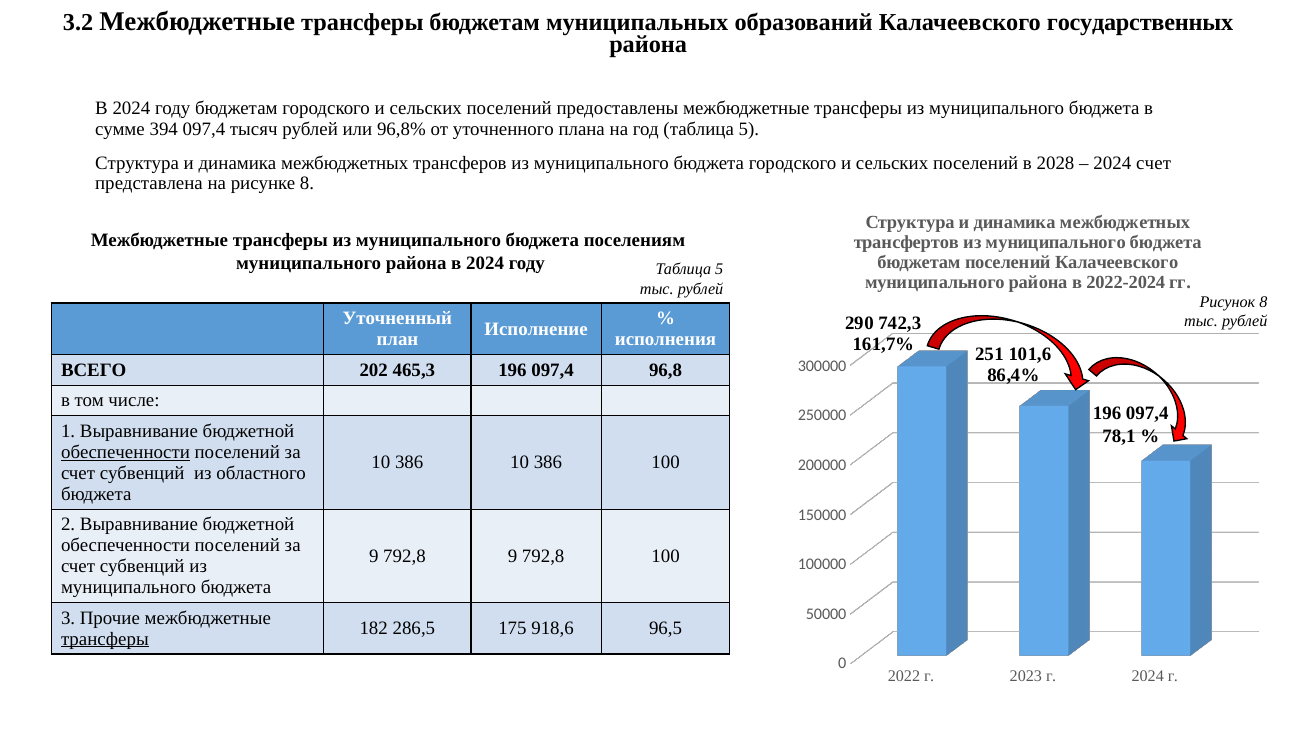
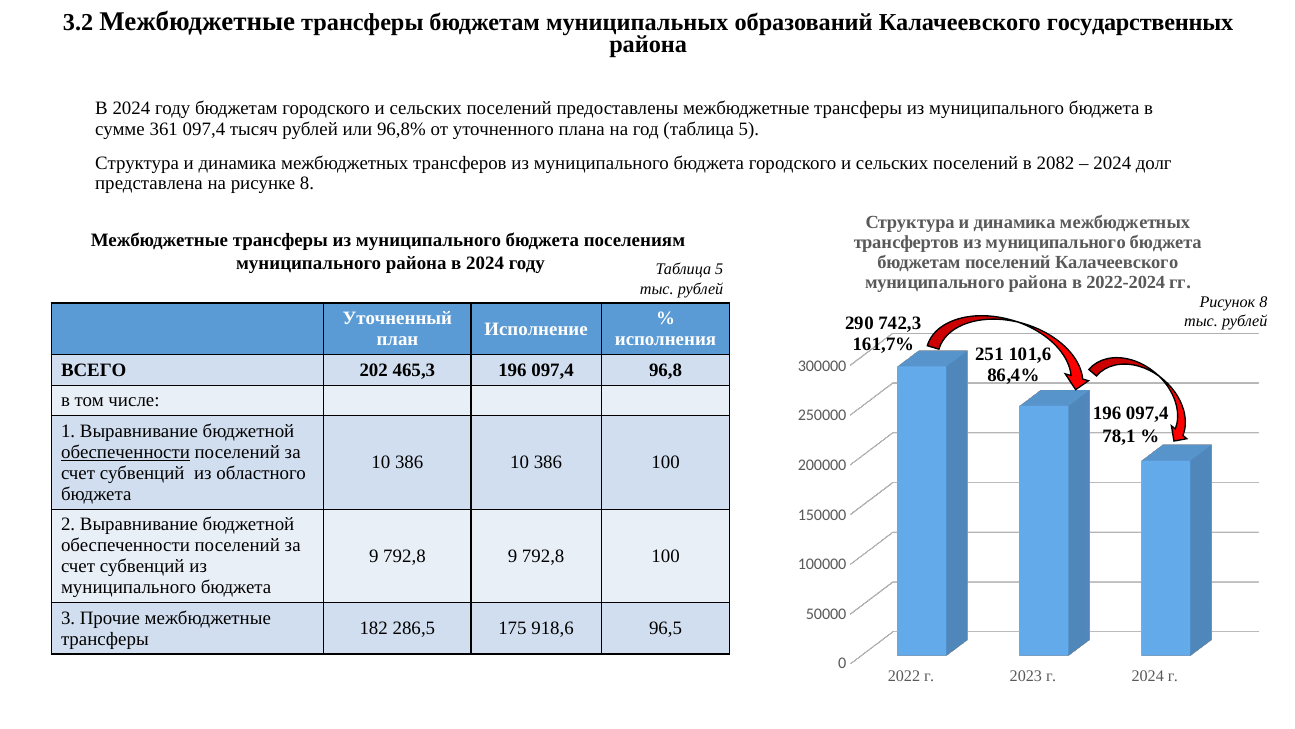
394: 394 -> 361 (164, 129)
2028: 2028 -> 2082 (1056, 163)
2024 счет: счет -> долг (1154, 163)
трансферы underline: present -> none (105, 638)
